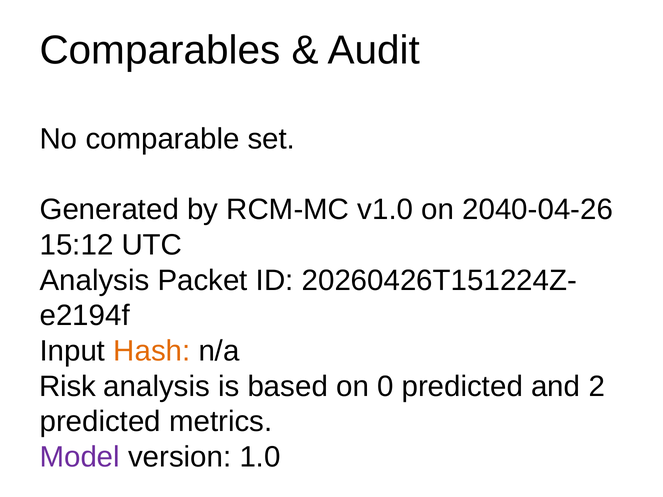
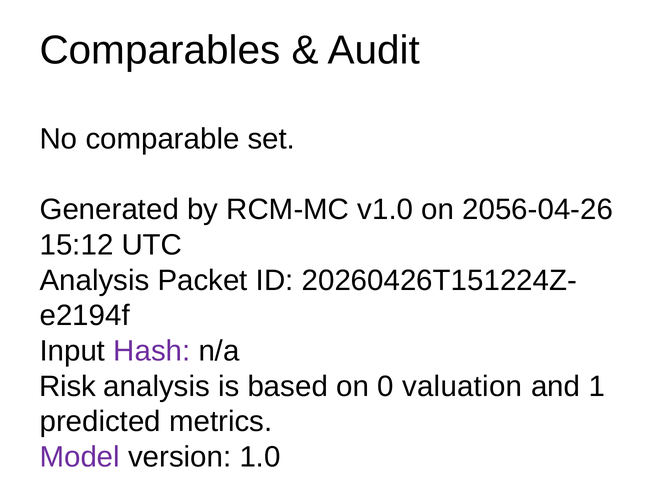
2040-04-26: 2040-04-26 -> 2056-04-26 (538, 210)
Hash colour: orange -> purple (152, 351)
0 predicted: predicted -> valuation (462, 387)
2: 2 -> 1 (597, 387)
